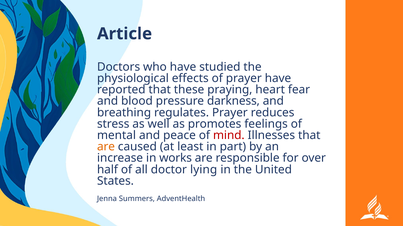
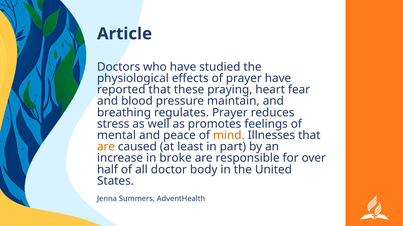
darkness: darkness -> maintain (233, 101)
mind colour: red -> orange (229, 136)
works: works -> broke (176, 159)
lying: lying -> body (204, 170)
